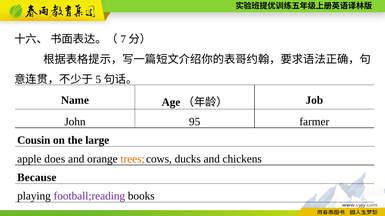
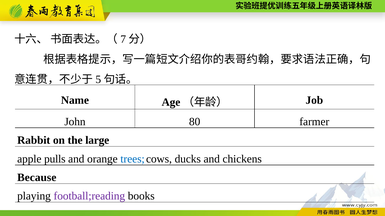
95: 95 -> 80 (195, 122)
Cousin: Cousin -> Rabbit (34, 141)
does: does -> pulls (55, 159)
trees colour: orange -> blue (133, 159)
